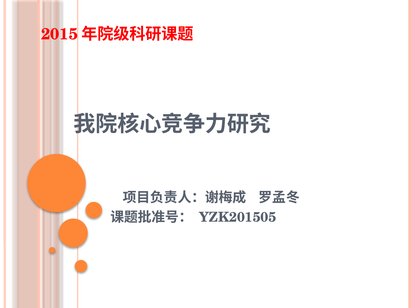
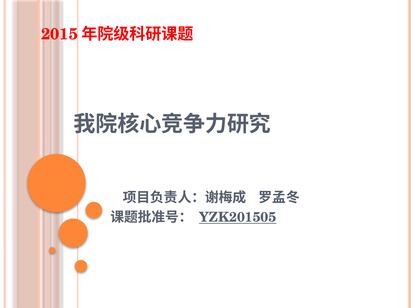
YZK201505 underline: none -> present (238, 218)
